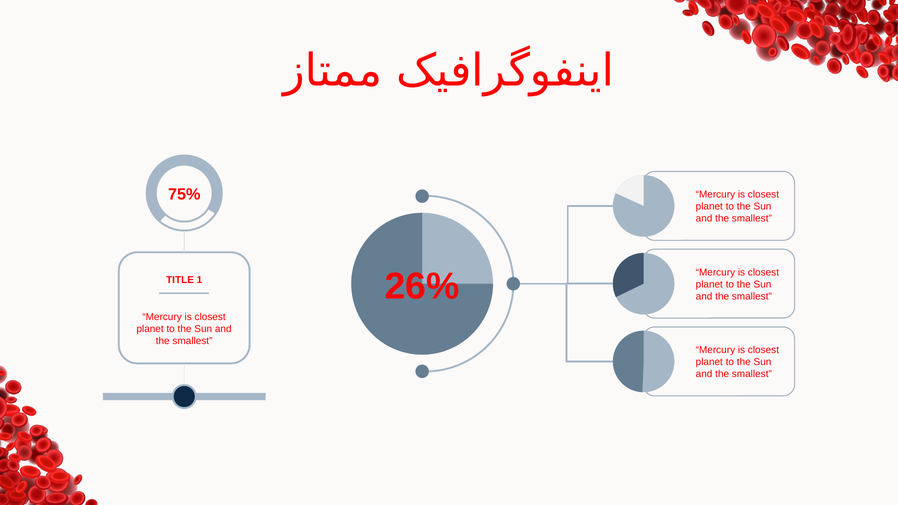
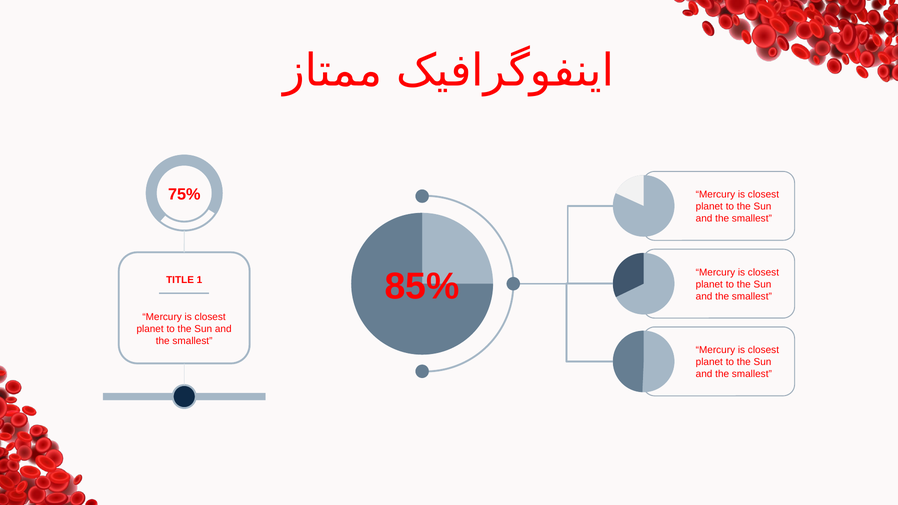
26%: 26% -> 85% (422, 286)
